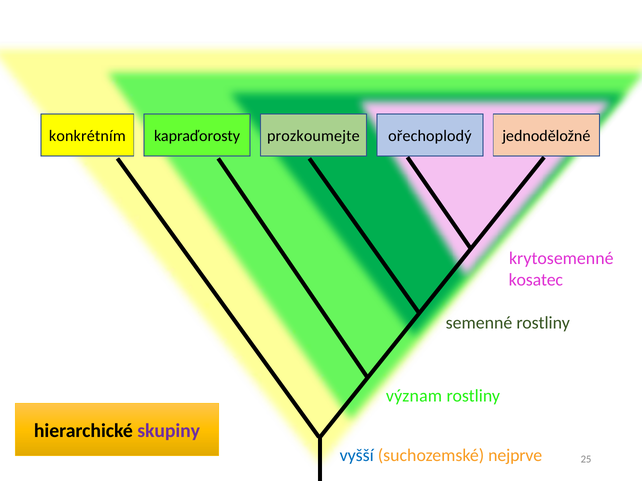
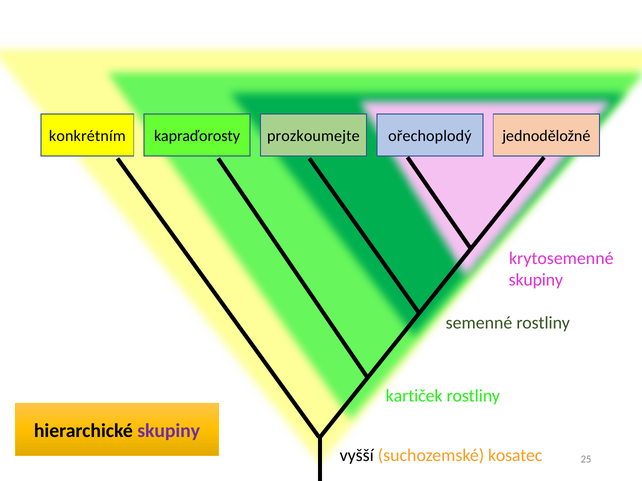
kosatec: kosatec -> skupiny (536, 280)
význam: význam -> kartiček (414, 396)
vyšší colour: blue -> black (357, 456)
nejprve: nejprve -> kosatec (515, 456)
